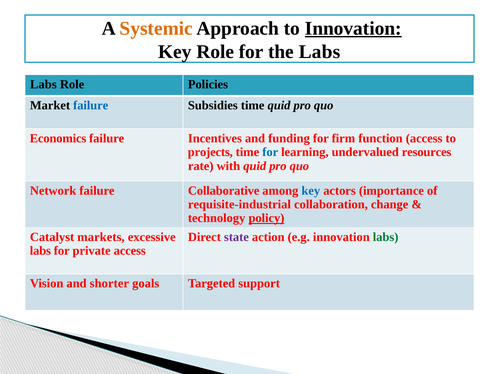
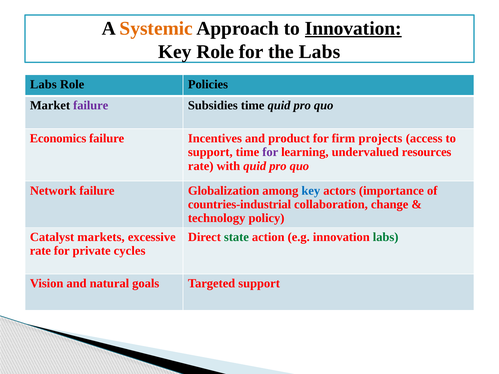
failure colour: blue -> purple (91, 106)
funding: funding -> product (289, 138)
function: function -> projects (380, 138)
projects: projects -> support (210, 152)
for colour: blue -> purple (270, 152)
Collaborative: Collaborative -> Globalization (224, 191)
requisite-industrial: requisite-industrial -> countries-industrial (240, 205)
policy underline: present -> none (266, 218)
state colour: purple -> green (236, 237)
labs: labs -> rate (40, 251)
private access: access -> cycles (130, 251)
shorter: shorter -> natural (109, 284)
